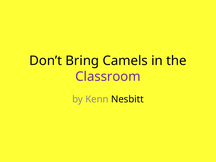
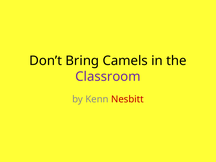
Nesbitt colour: black -> red (127, 99)
